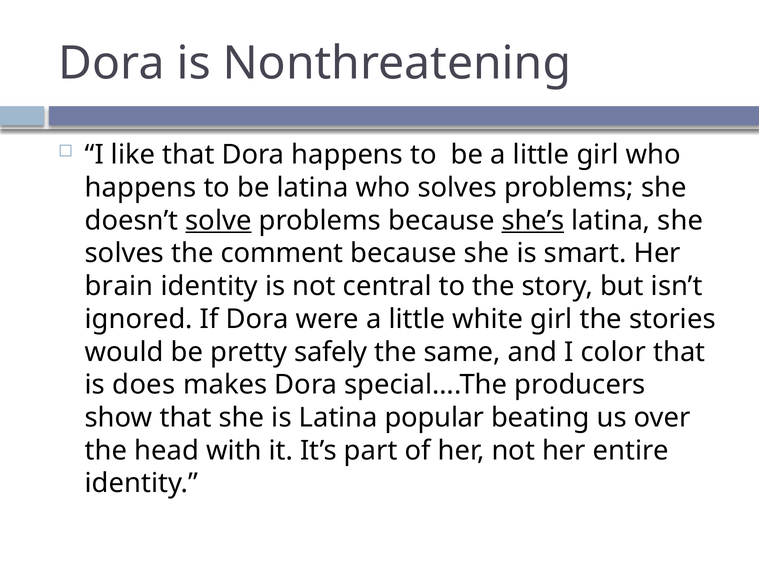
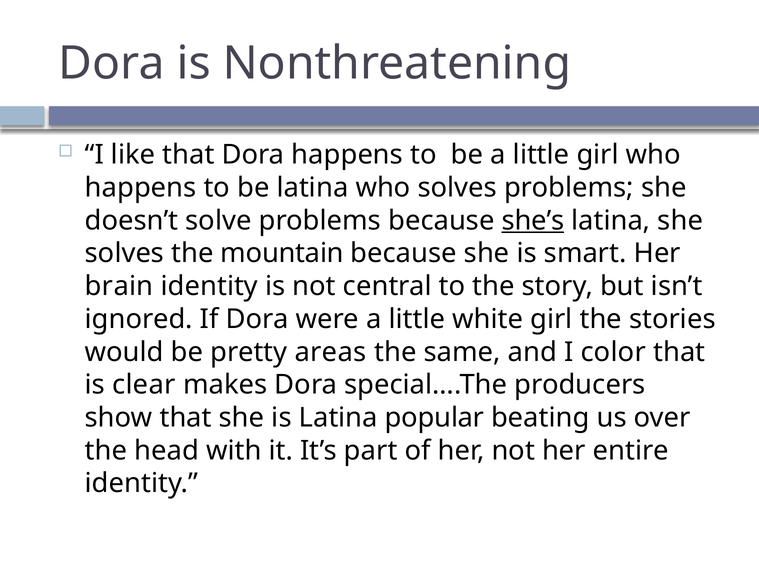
solve underline: present -> none (218, 221)
comment: comment -> mountain (282, 254)
safely: safely -> areas (331, 352)
does: does -> clear (144, 385)
